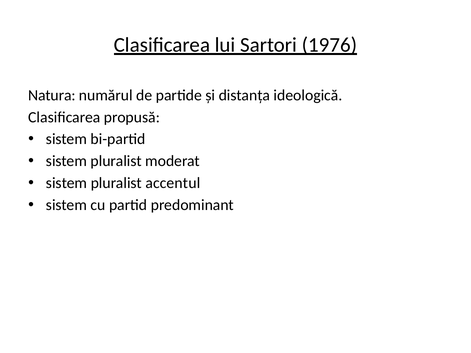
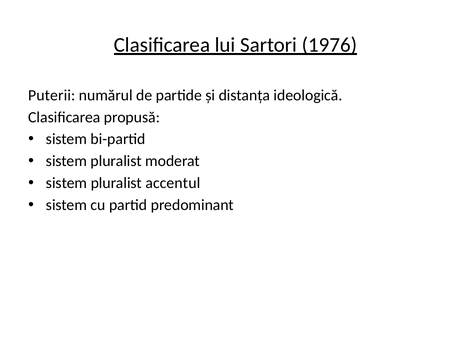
Natura: Natura -> Puterii (52, 95)
